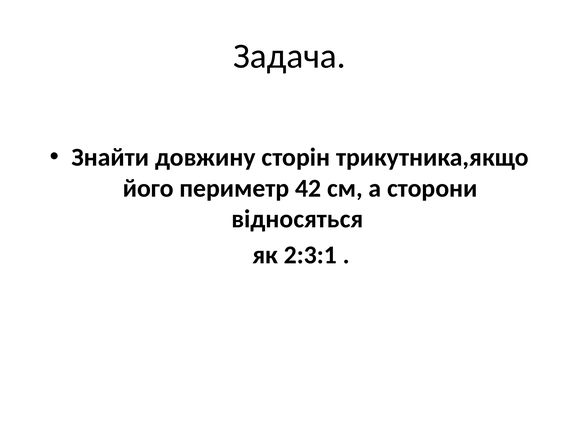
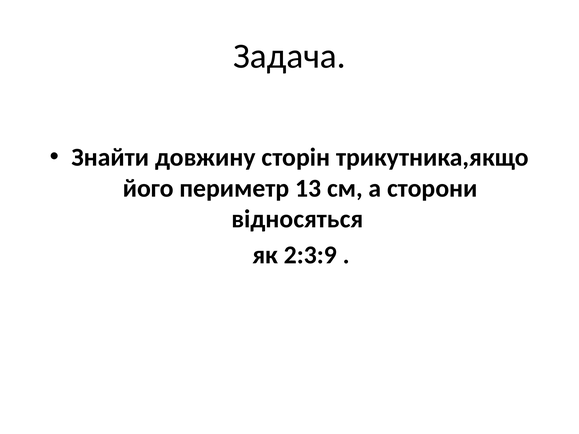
42: 42 -> 13 (308, 188)
2:3:1: 2:3:1 -> 2:3:9 (310, 255)
